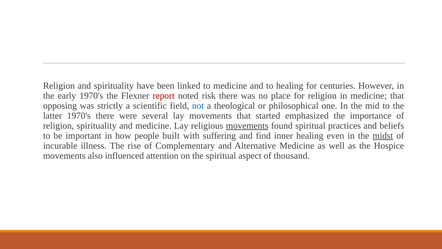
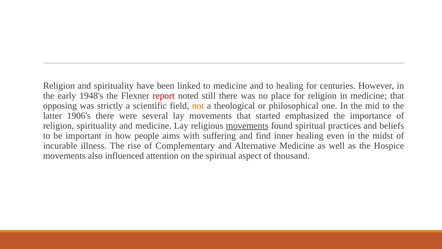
early 1970's: 1970's -> 1948's (91, 96)
risk: risk -> still (209, 96)
not colour: blue -> orange (198, 106)
latter 1970's: 1970's -> 1906's (79, 116)
built: built -> aims (171, 135)
midst underline: present -> none (383, 135)
